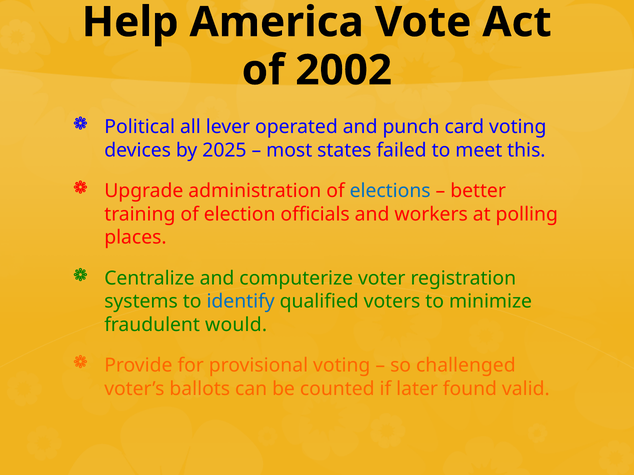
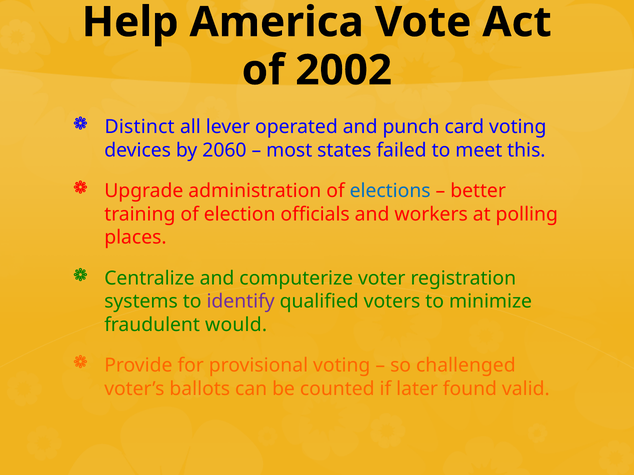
Political: Political -> Distinct (140, 127)
2025: 2025 -> 2060 (224, 150)
identify colour: blue -> purple (241, 302)
